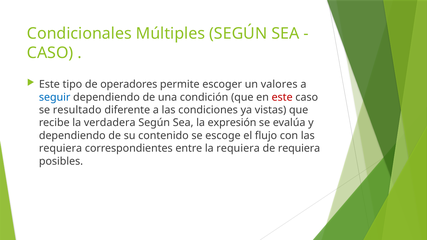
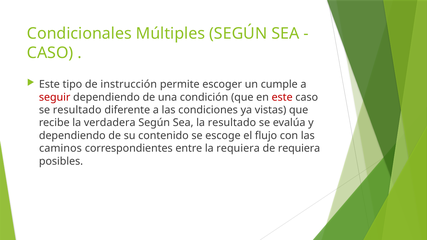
operadores: operadores -> instrucción (129, 84)
valores: valores -> cumple (279, 84)
seguir colour: blue -> red (55, 97)
la expresión: expresión -> resultado (232, 123)
requiera: requiera -> caminos (60, 148)
